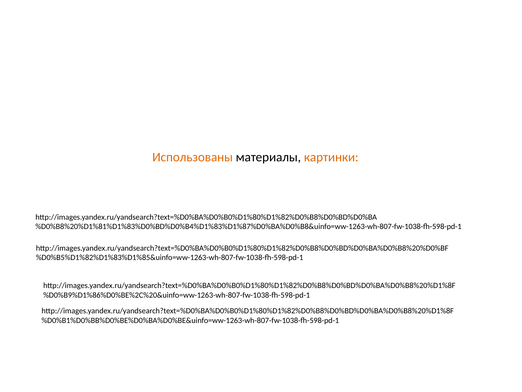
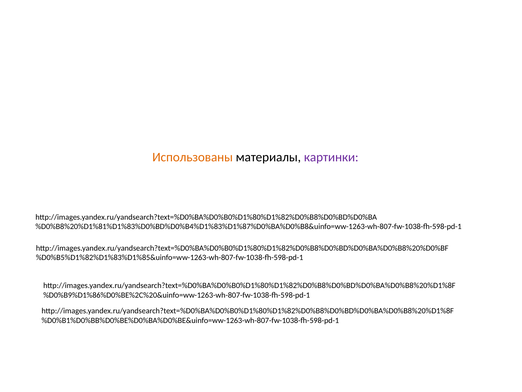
картинки colour: orange -> purple (331, 157)
